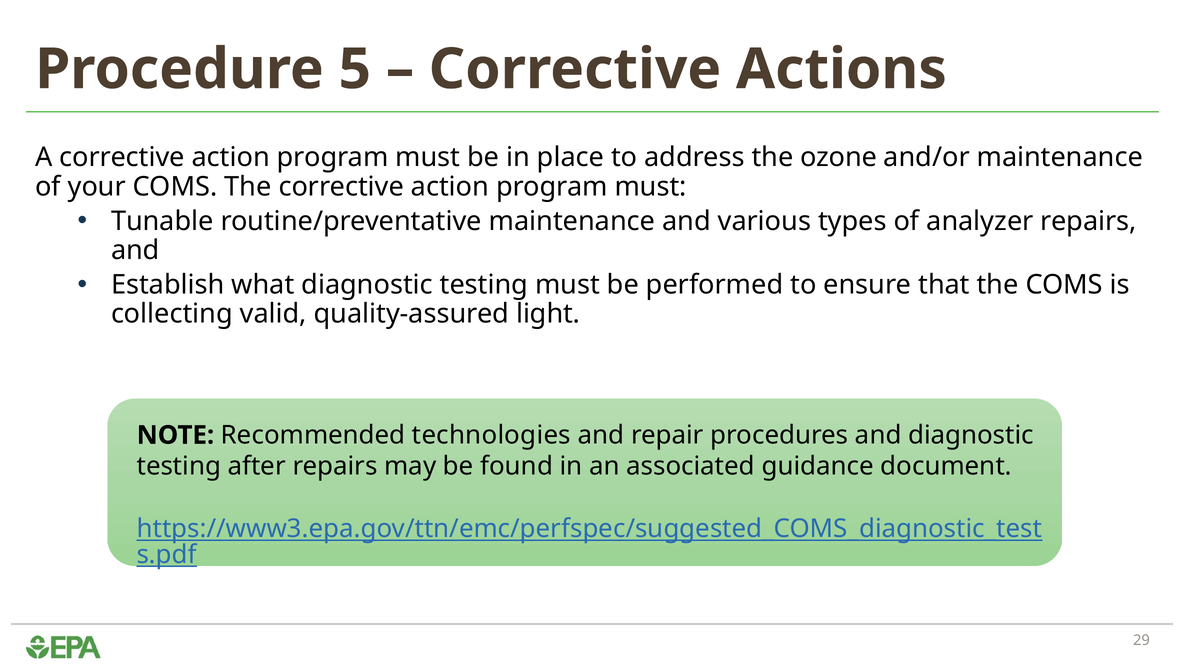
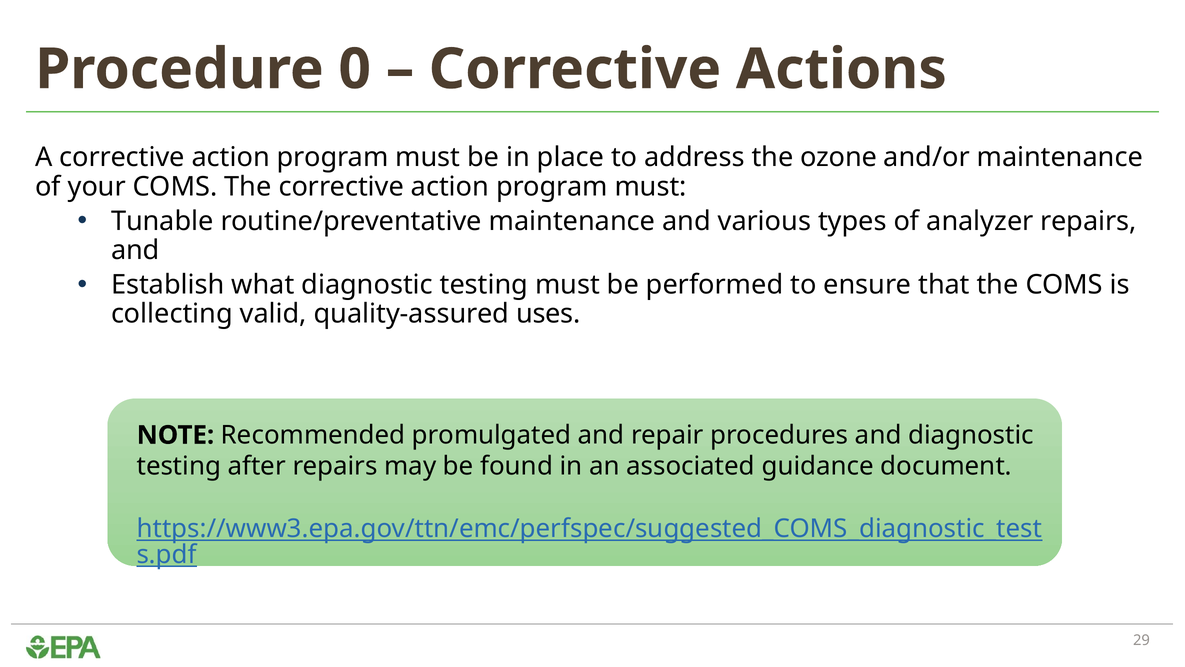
5: 5 -> 0 (355, 69)
light: light -> uses (548, 314)
technologies: technologies -> promulgated (492, 435)
